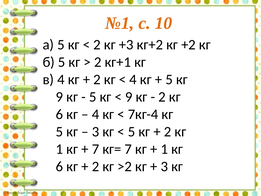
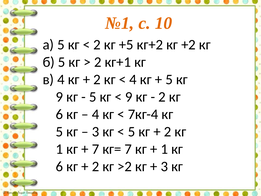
+3: +3 -> +5 (126, 45)
